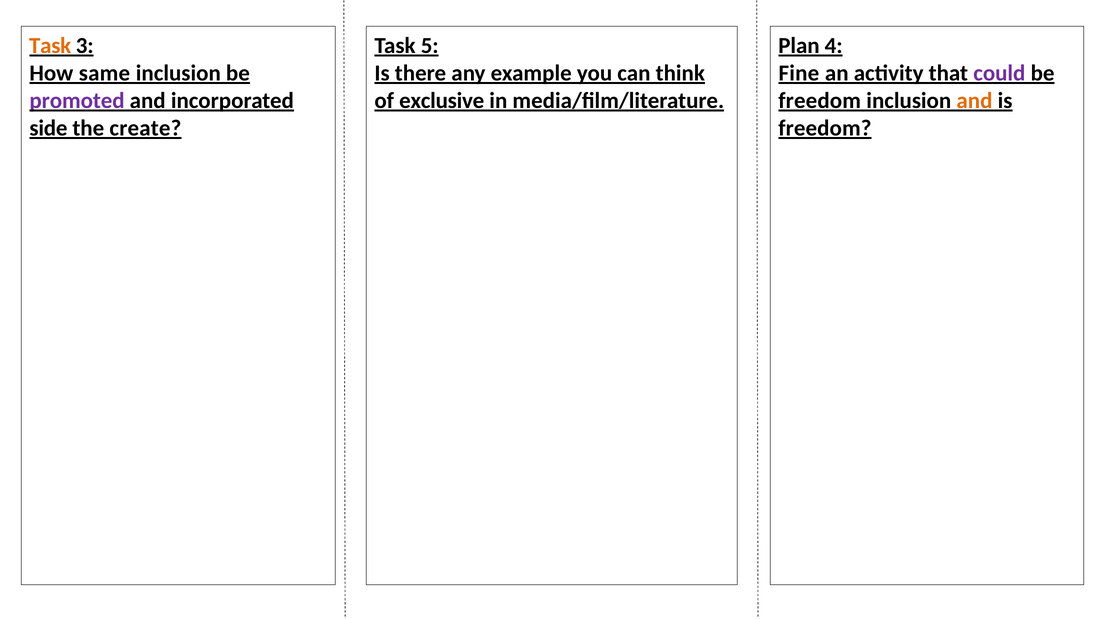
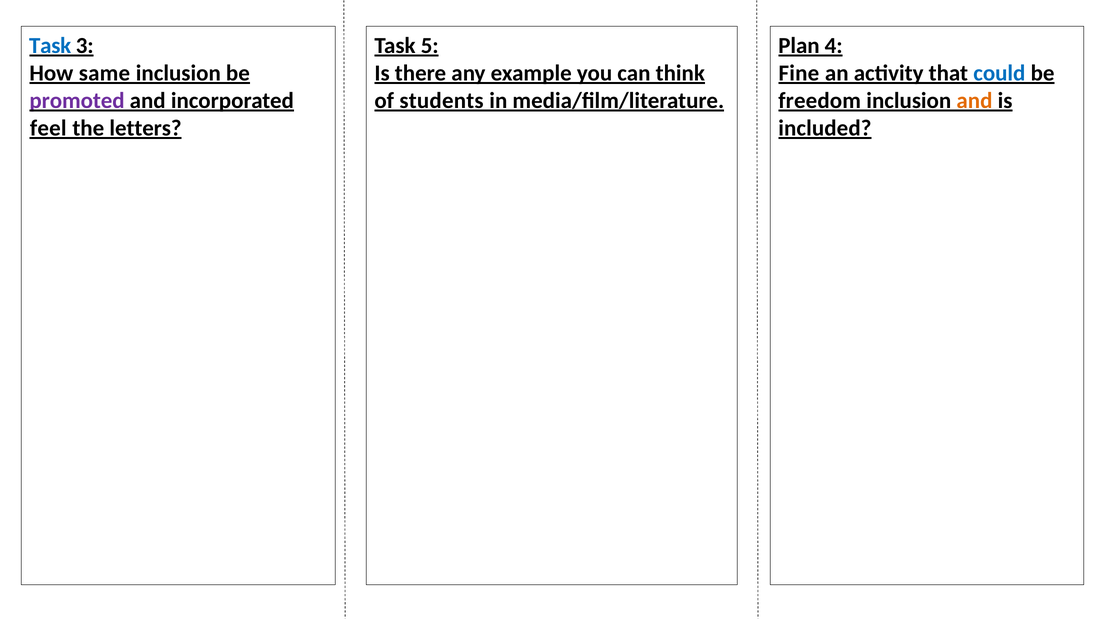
Task colour: orange -> blue (50, 46)
could colour: purple -> blue (999, 73)
exclusive: exclusive -> students (442, 101)
side: side -> feel (48, 128)
create: create -> letters (145, 128)
freedom: freedom -> included (825, 128)
